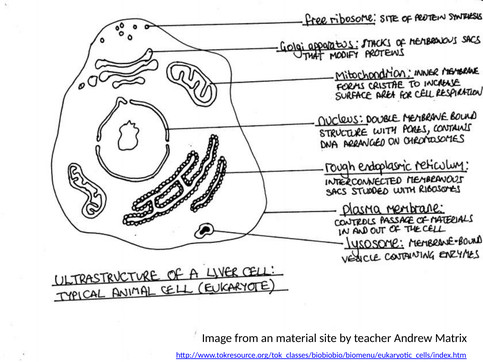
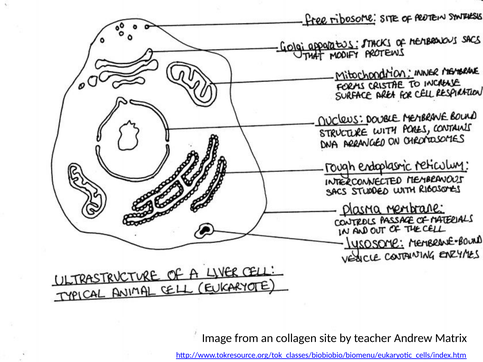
material: material -> collagen (296, 339)
